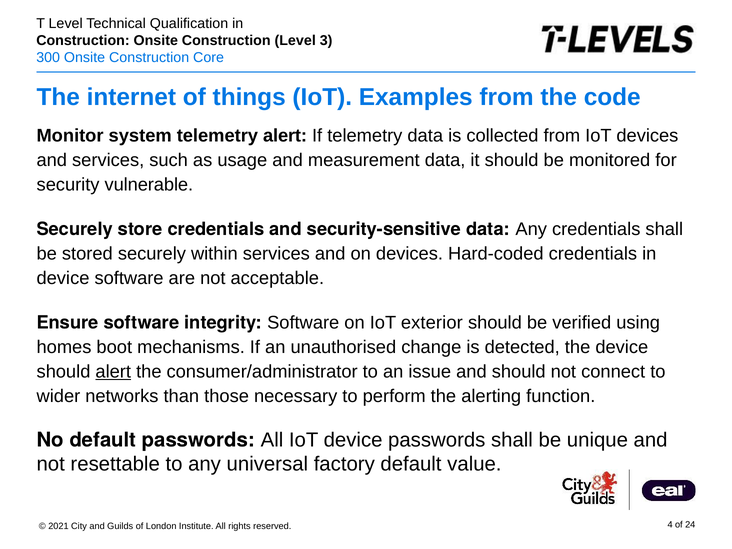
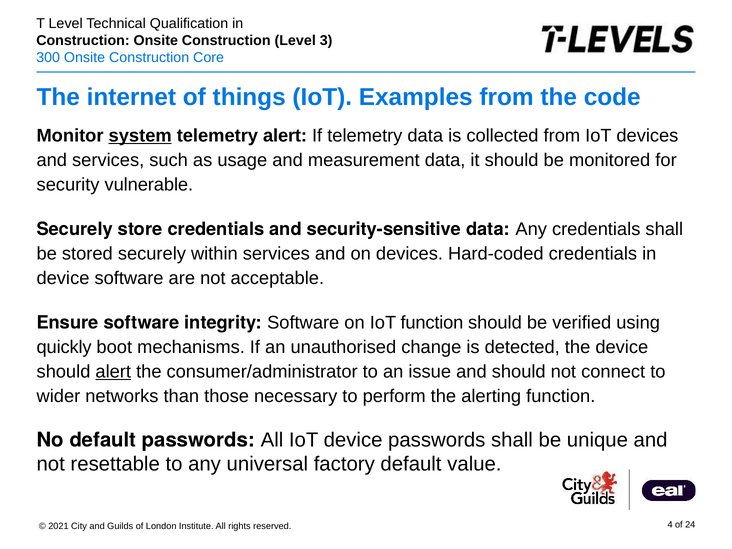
system underline: none -> present (140, 136)
IoT exterior: exterior -> function (432, 323)
homes: homes -> quickly (64, 347)
